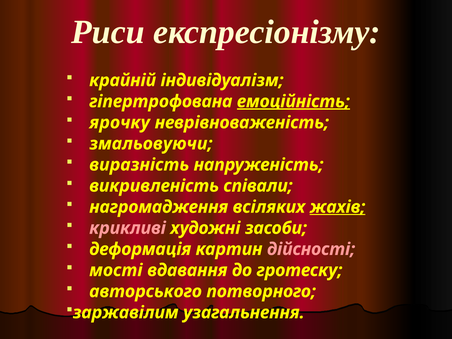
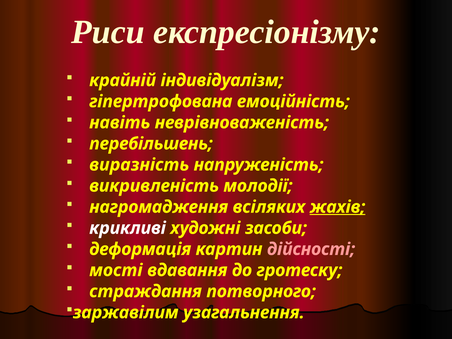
емоційність underline: present -> none (293, 101)
ярочку: ярочку -> навіть (120, 123)
змальовуючи: змальовуючи -> перебільшень (151, 144)
співали: співали -> молодії (258, 186)
крикливі colour: pink -> white (128, 228)
авторського: авторського -> страждання (146, 291)
